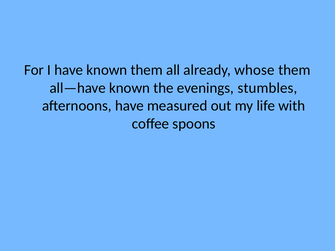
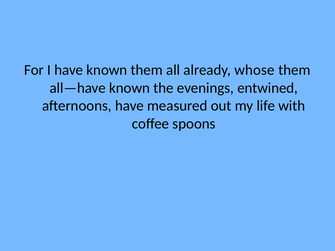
stumbles: stumbles -> entwined (268, 88)
